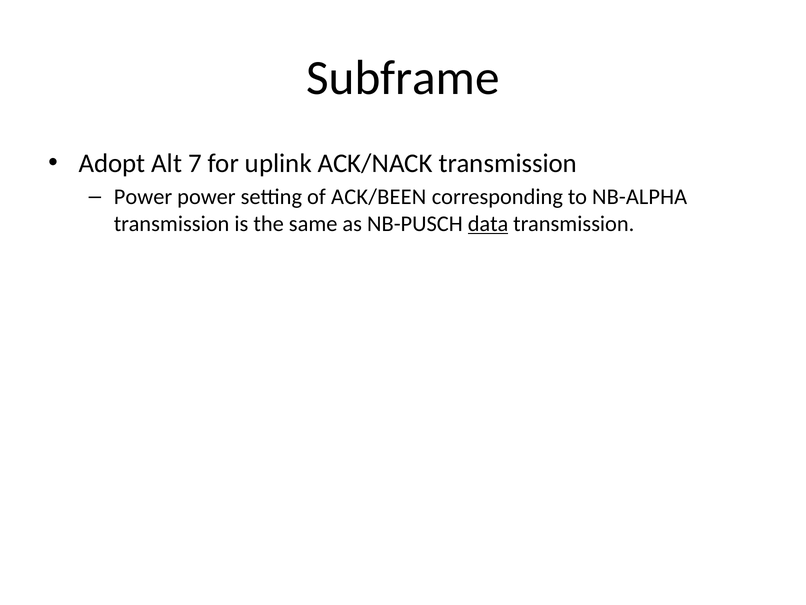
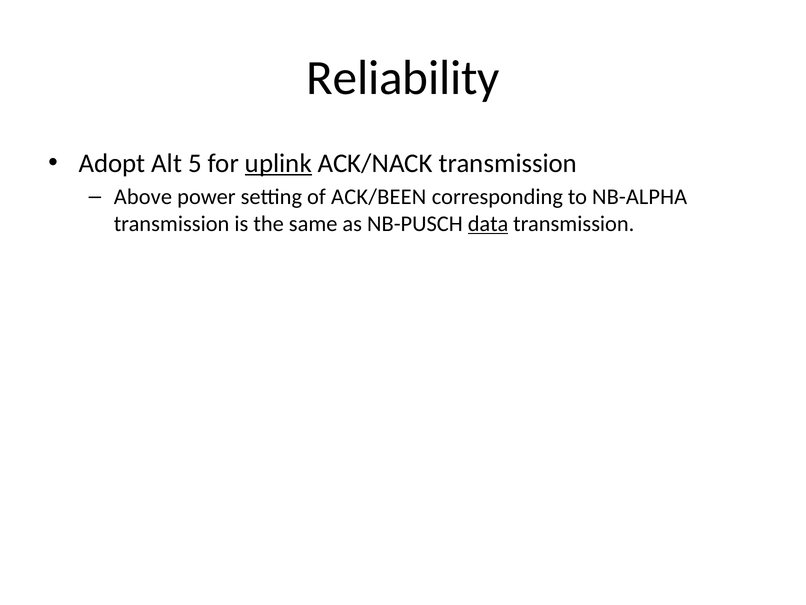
Subframe: Subframe -> Reliability (403, 78)
7: 7 -> 5 (195, 163)
uplink underline: none -> present (278, 163)
Power: Power -> Above (143, 197)
